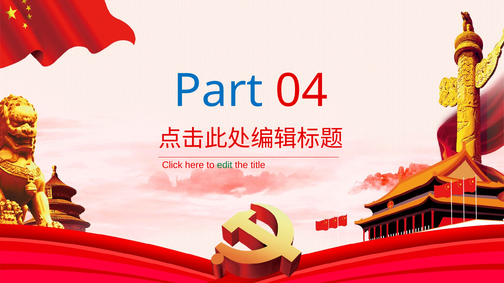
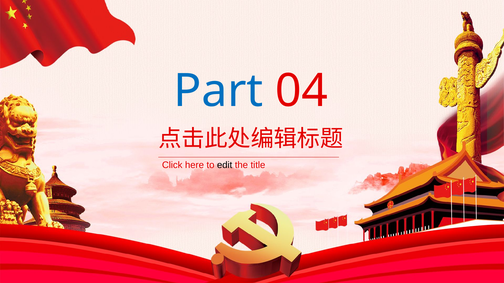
edit colour: green -> black (225, 165)
